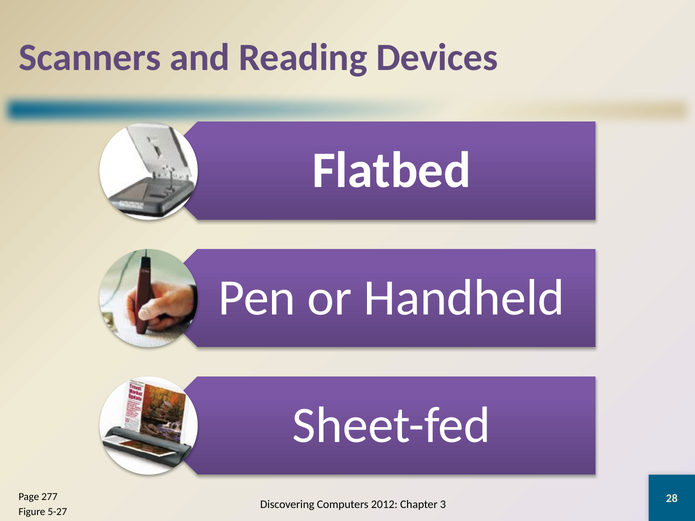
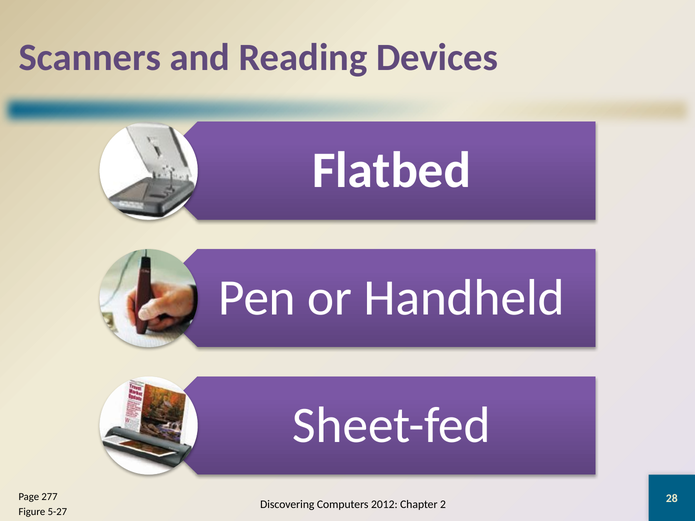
3: 3 -> 2 (443, 505)
